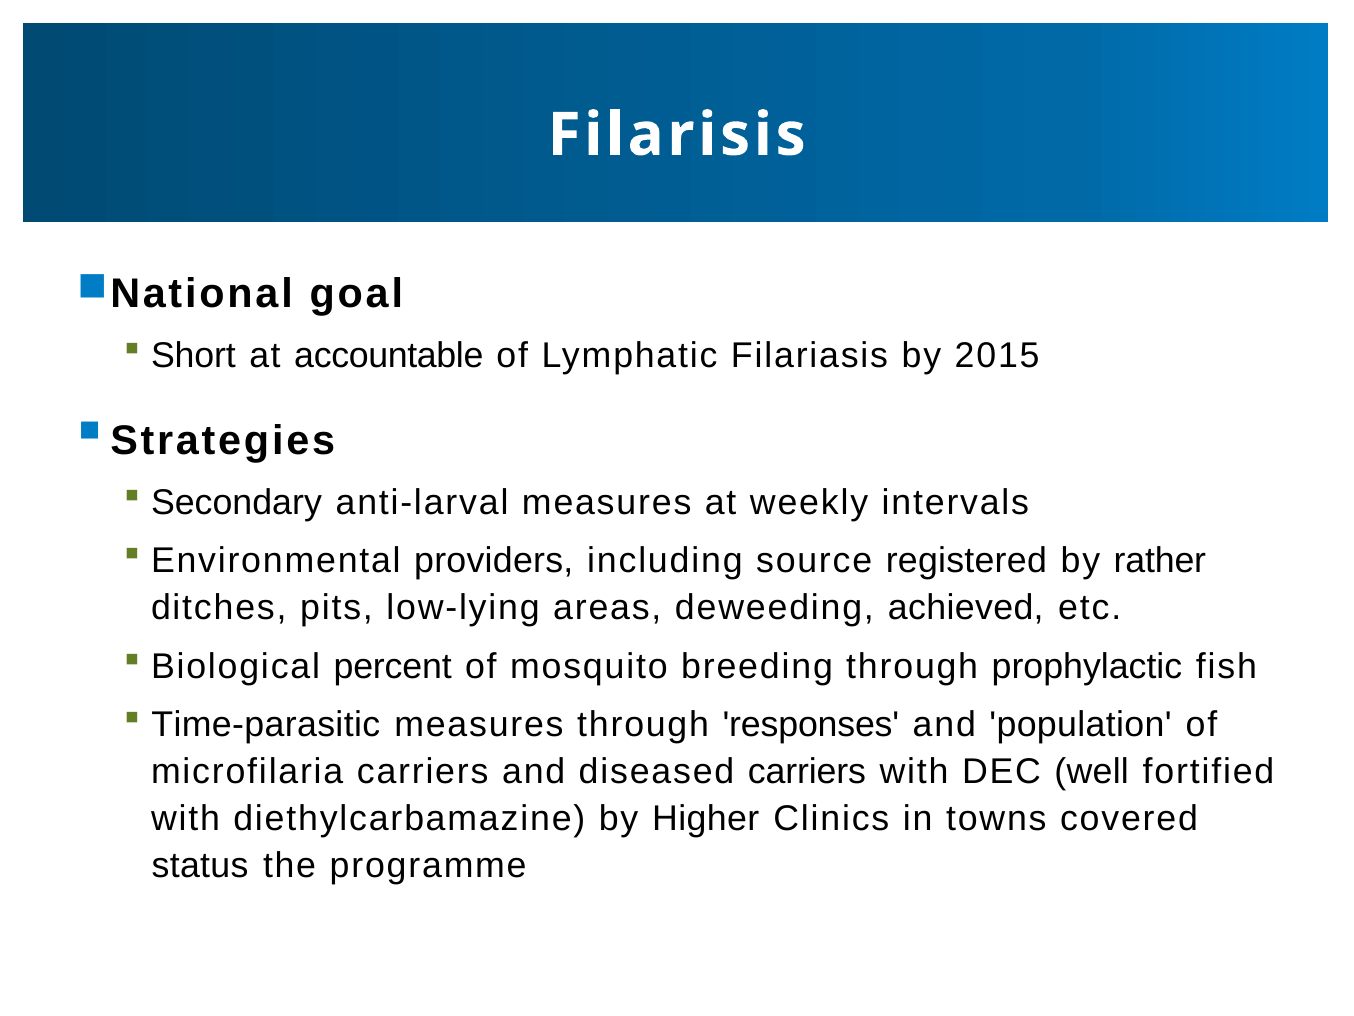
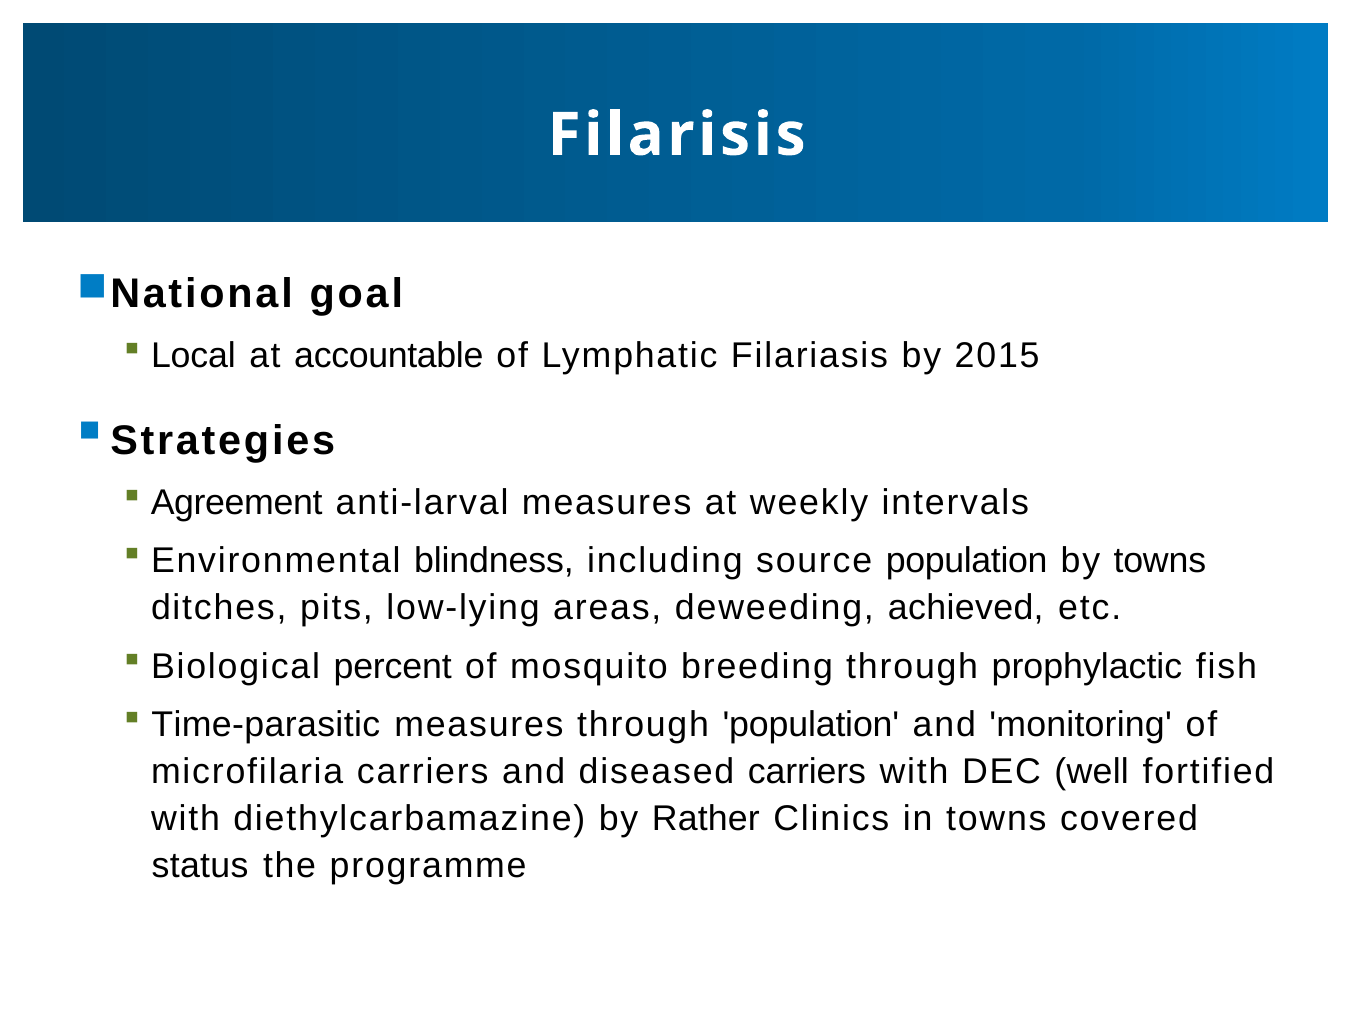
Short: Short -> Local (193, 355)
Secondary: Secondary -> Agreement (237, 502)
providers: providers -> blindness (494, 560)
source registered: registered -> population (967, 560)
by rather: rather -> towns (1160, 560)
through responses: responses -> population (811, 724)
population: population -> monitoring (1081, 724)
Higher: Higher -> Rather (706, 818)
